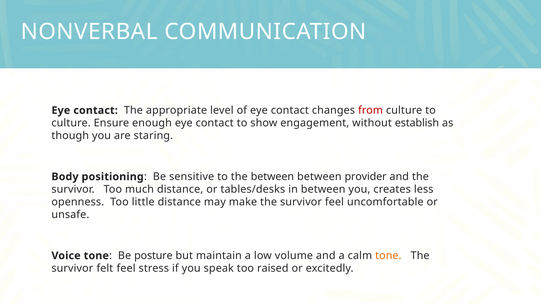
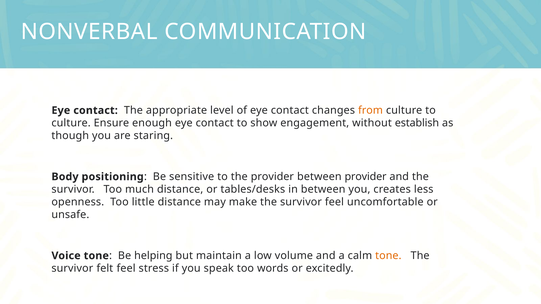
from colour: red -> orange (370, 110)
the between: between -> provider (272, 177)
posture: posture -> helping (153, 256)
raised: raised -> words (273, 269)
